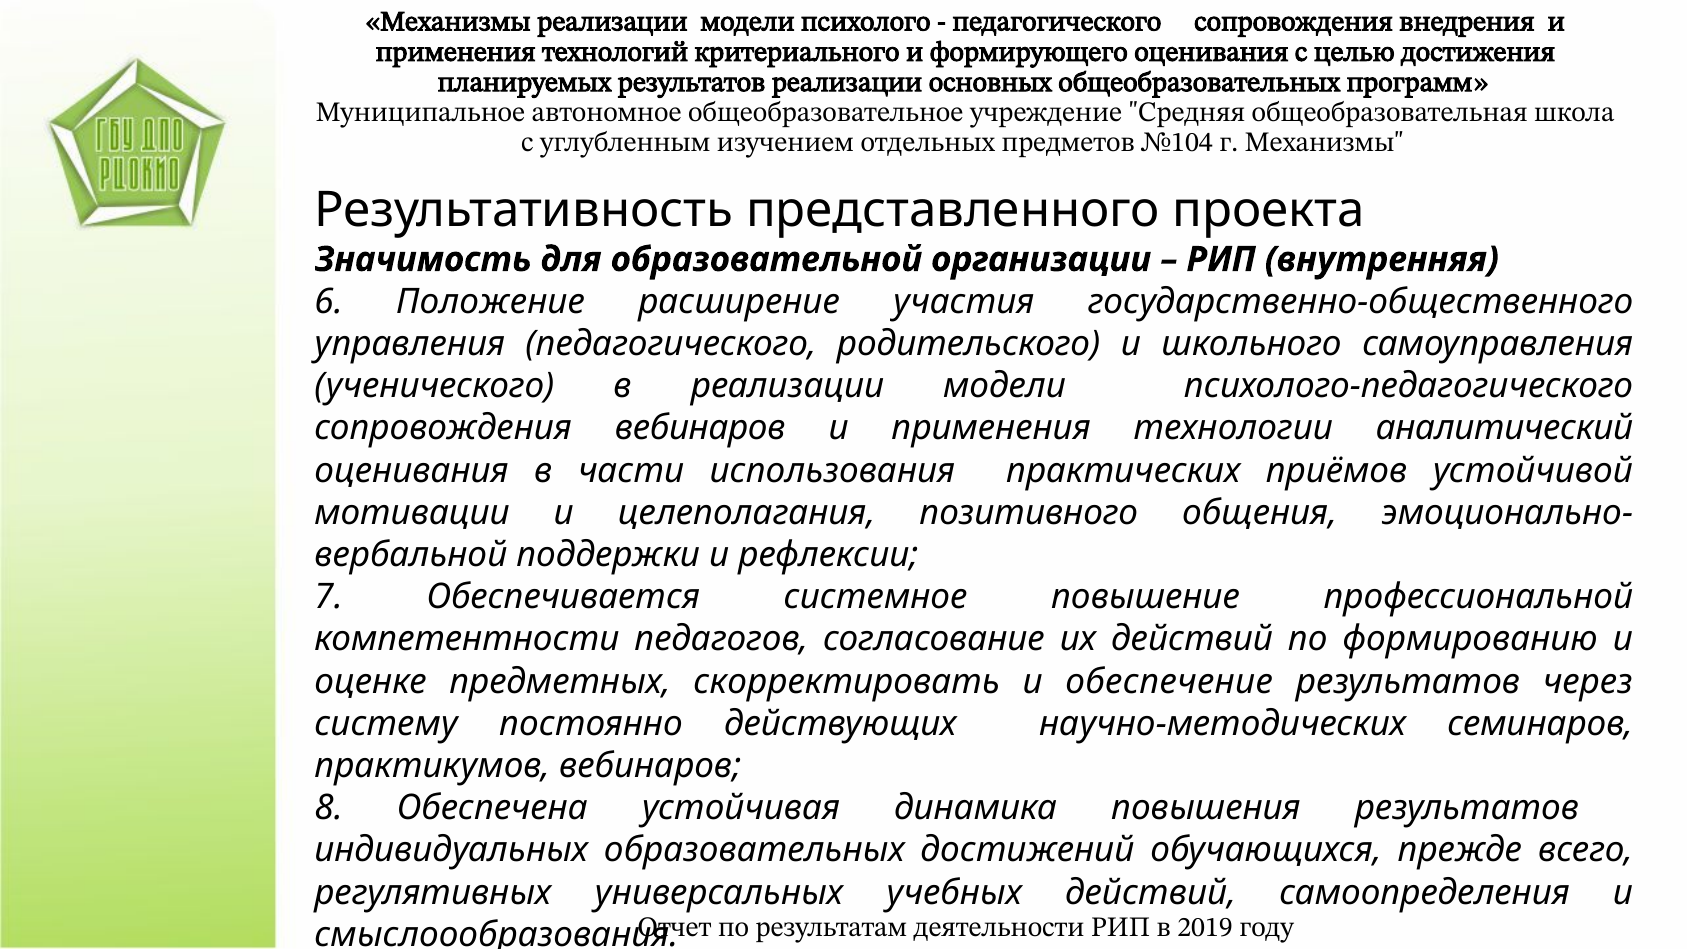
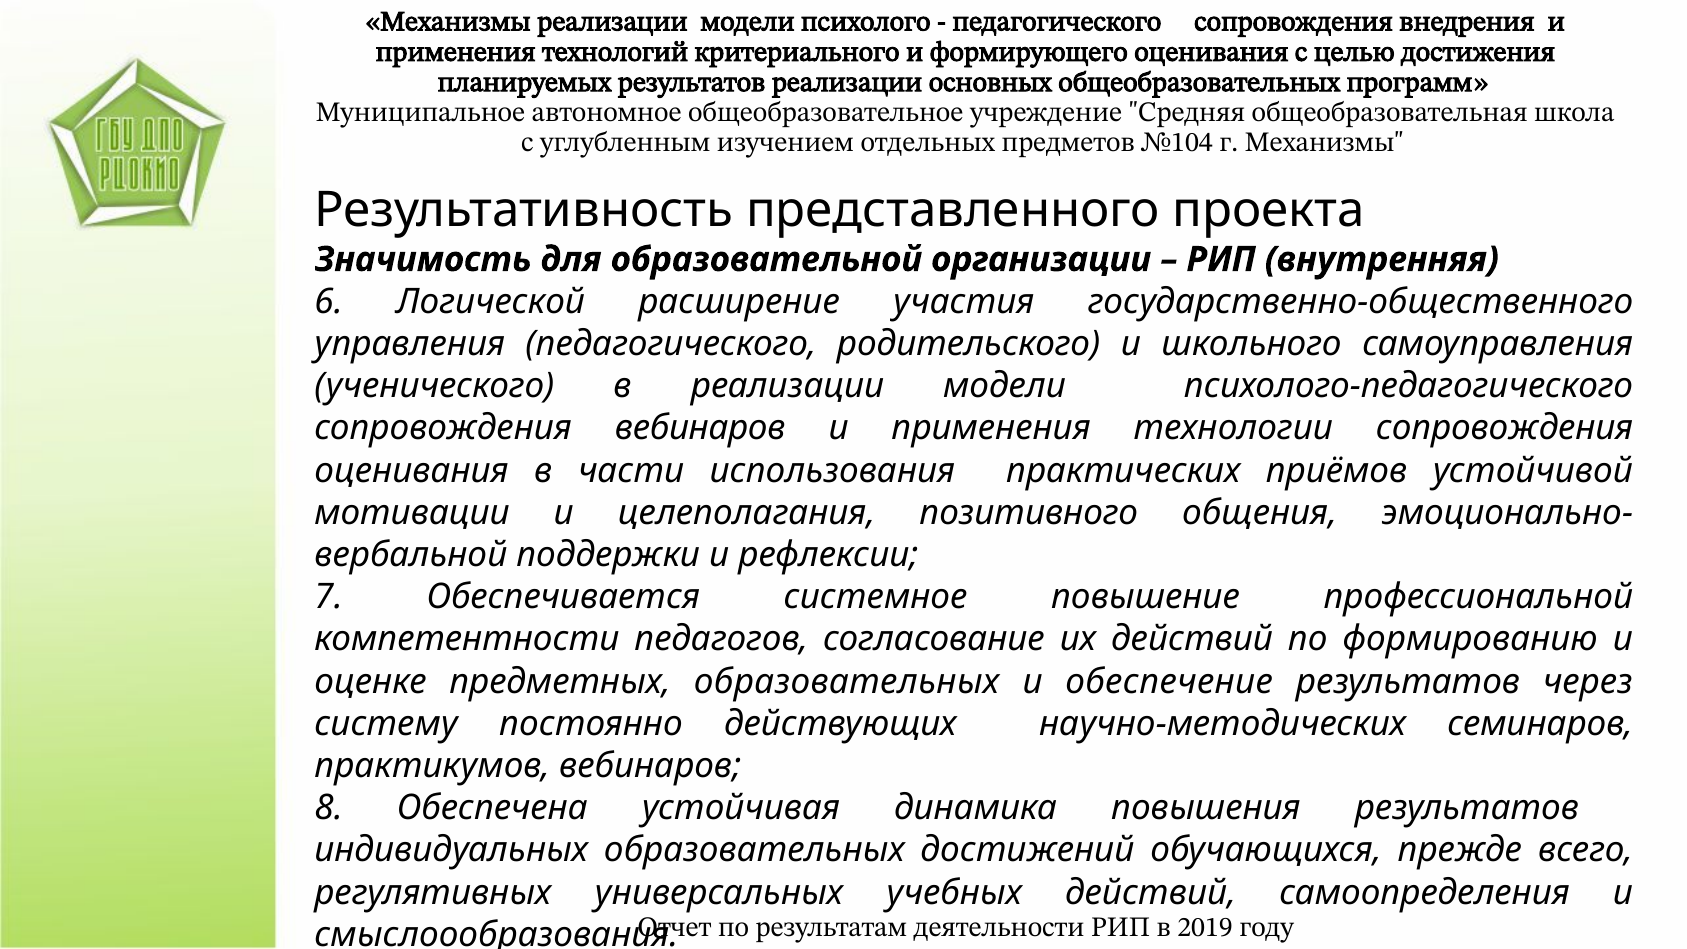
Положение: Положение -> Логической (491, 302)
технологии аналитический: аналитический -> сопровождения (1504, 428)
предметных скорректировать: скорректировать -> образовательных (847, 681)
